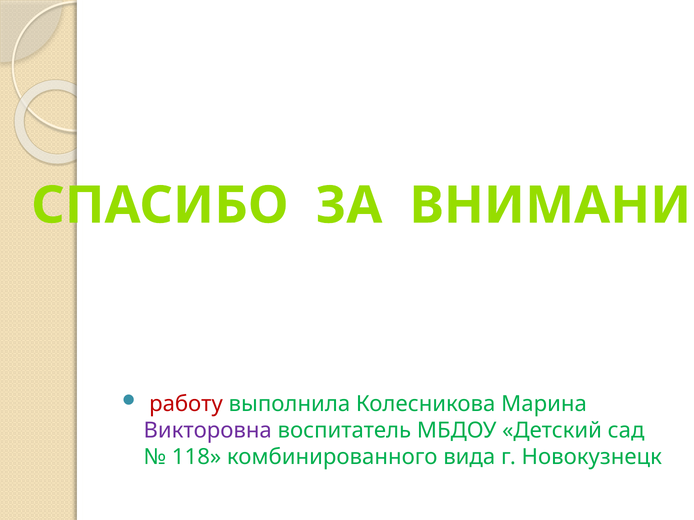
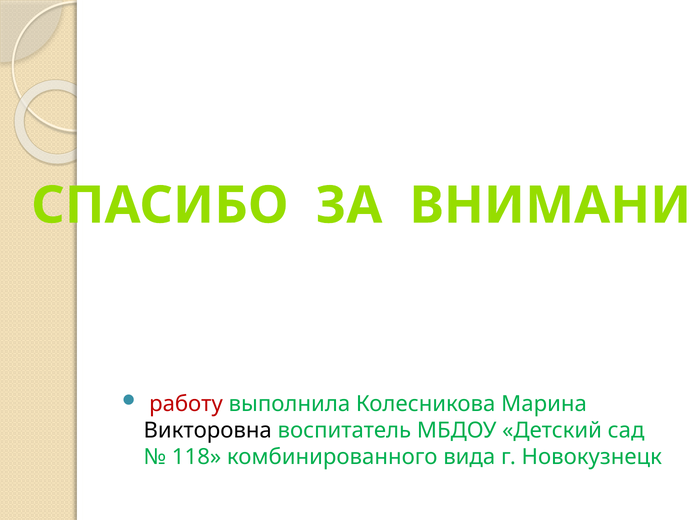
Викторовна colour: purple -> black (208, 431)
